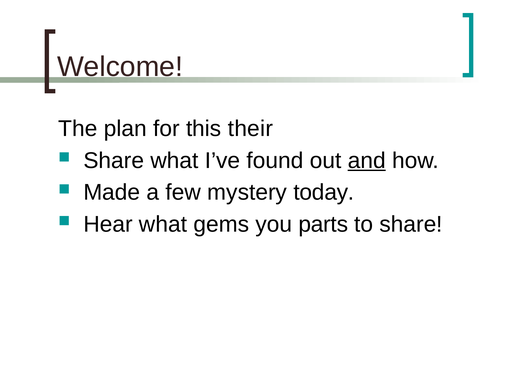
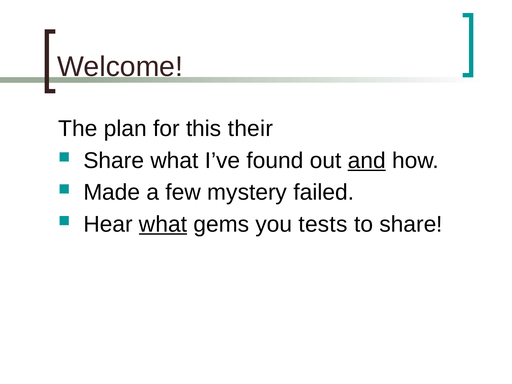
today: today -> failed (324, 192)
what underline: none -> present (163, 224)
parts: parts -> tests (323, 224)
